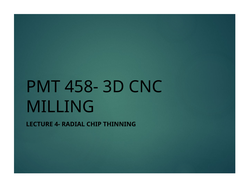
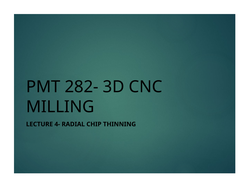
458-: 458- -> 282- (82, 87)
